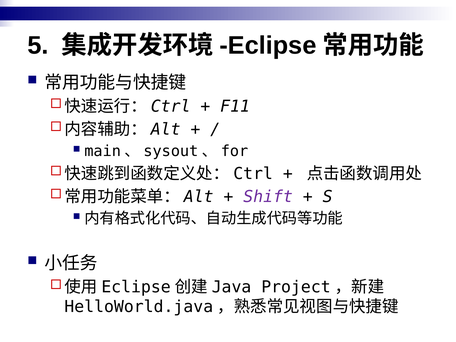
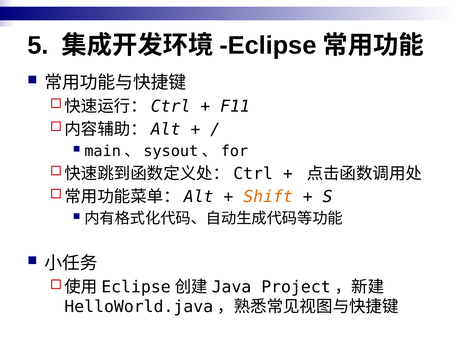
Shift colour: purple -> orange (268, 197)
